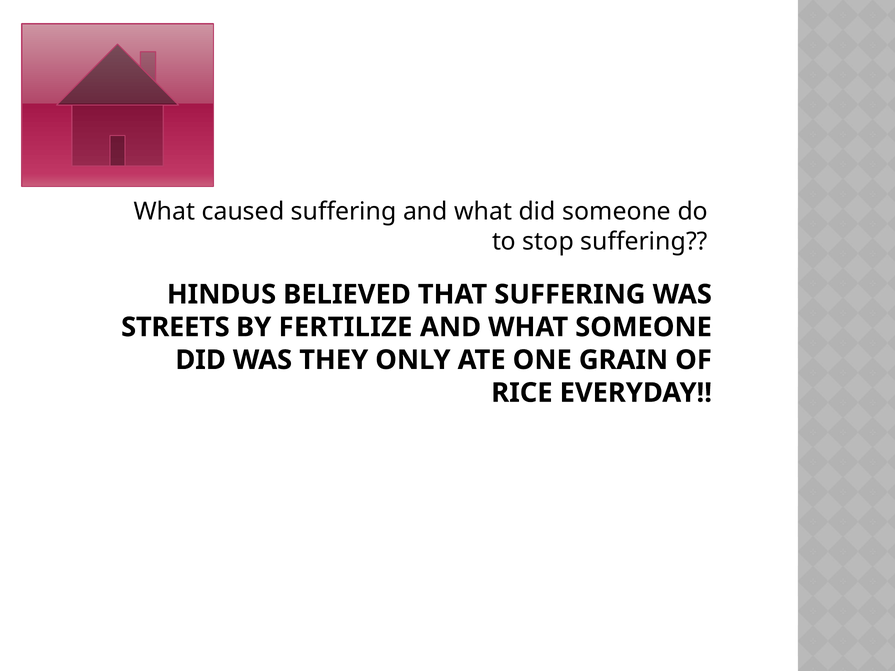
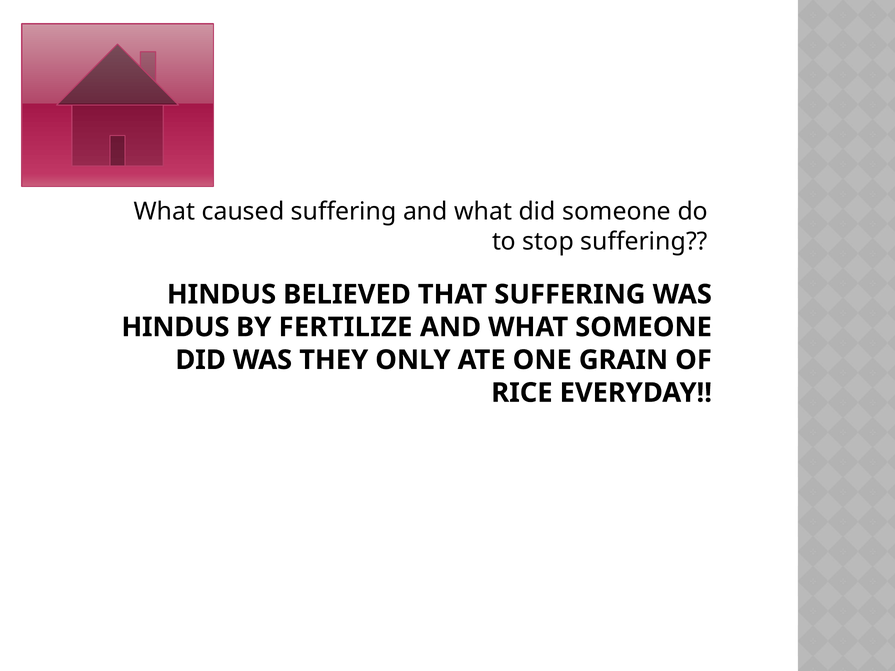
STREETS: STREETS -> HINDUS (175, 327)
